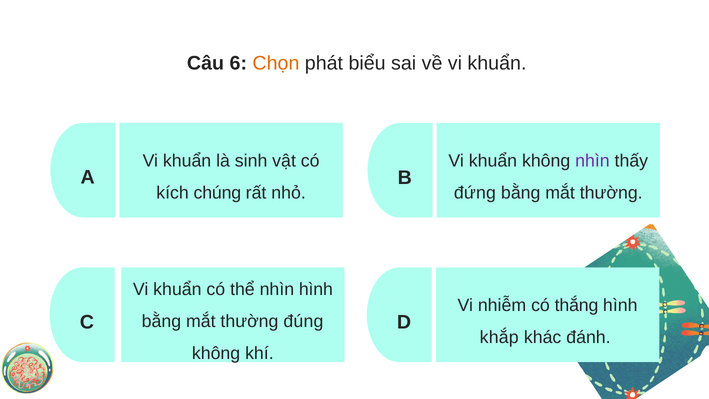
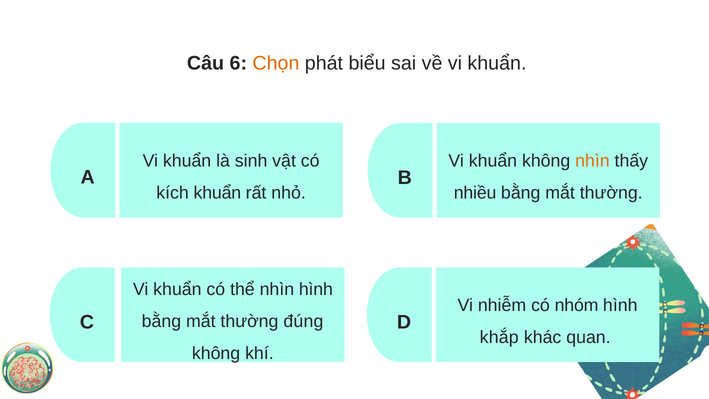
nhìn colour: purple -> orange (592, 161)
kích chúng: chúng -> khuẩn (217, 193)
đứng: đứng -> nhiều (475, 193)
thắng: thắng -> nhóm (577, 305)
đánh: đánh -> quan (588, 337)
